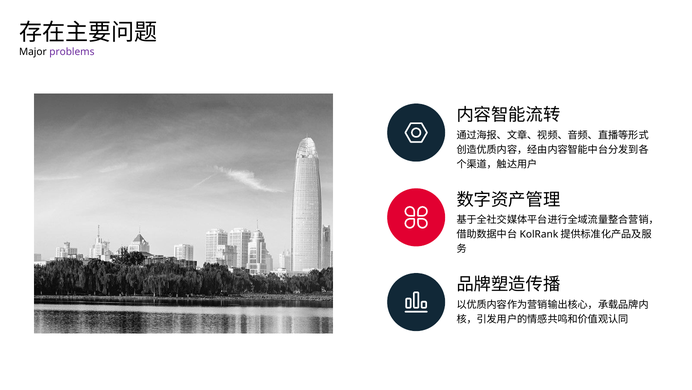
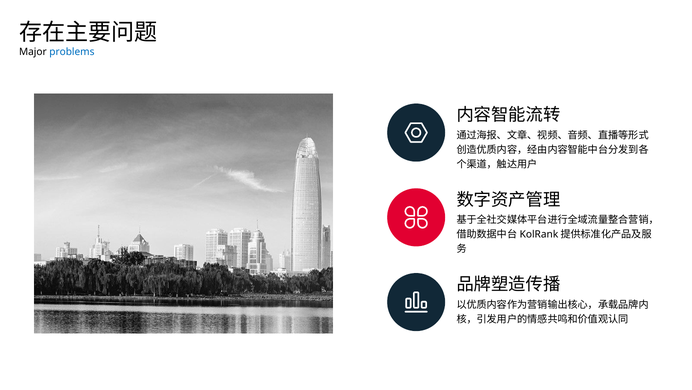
problems colour: purple -> blue (72, 52)
